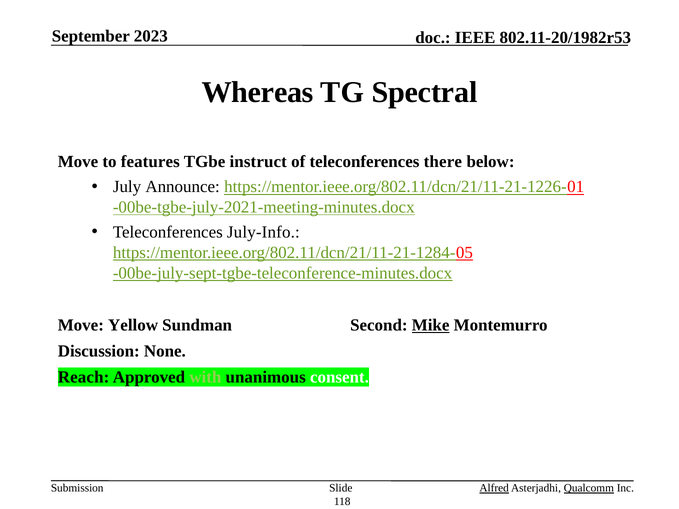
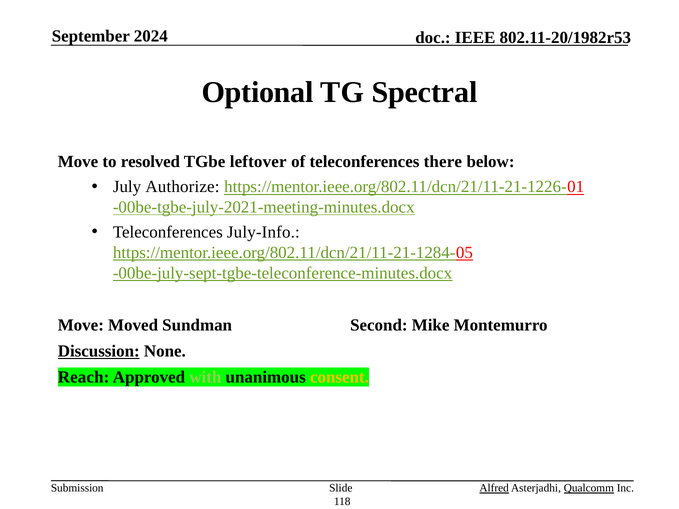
2023: 2023 -> 2024 (151, 36)
Whereas: Whereas -> Optional (258, 93)
features: features -> resolved (150, 162)
instruct: instruct -> leftover (258, 162)
Announce: Announce -> Authorize (182, 187)
Yellow: Yellow -> Moved (133, 325)
Mike underline: present -> none (431, 325)
Discussion underline: none -> present (99, 351)
consent colour: white -> yellow (339, 377)
